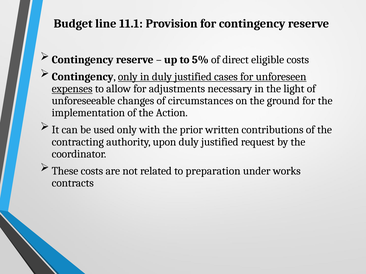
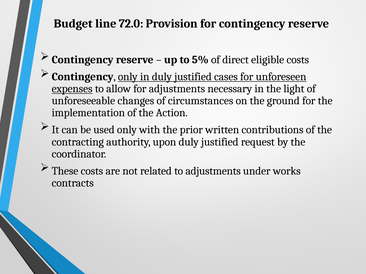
11.1: 11.1 -> 72.0 (131, 24)
to preparation: preparation -> adjustments (213, 171)
